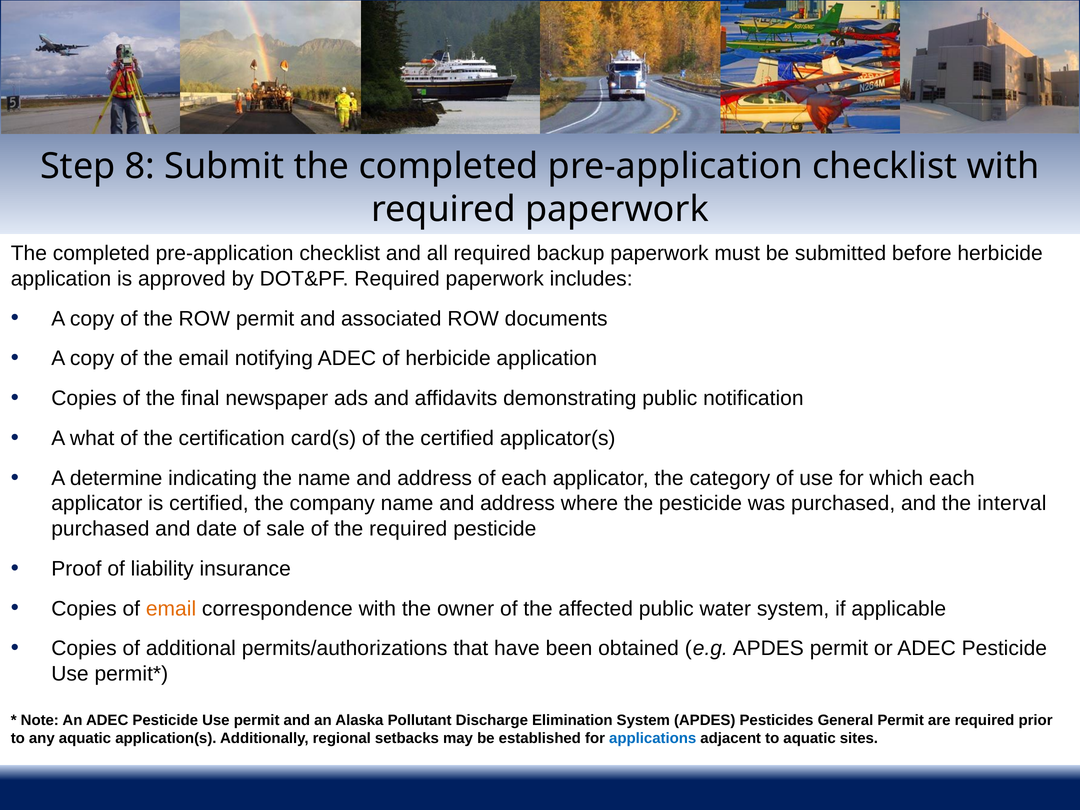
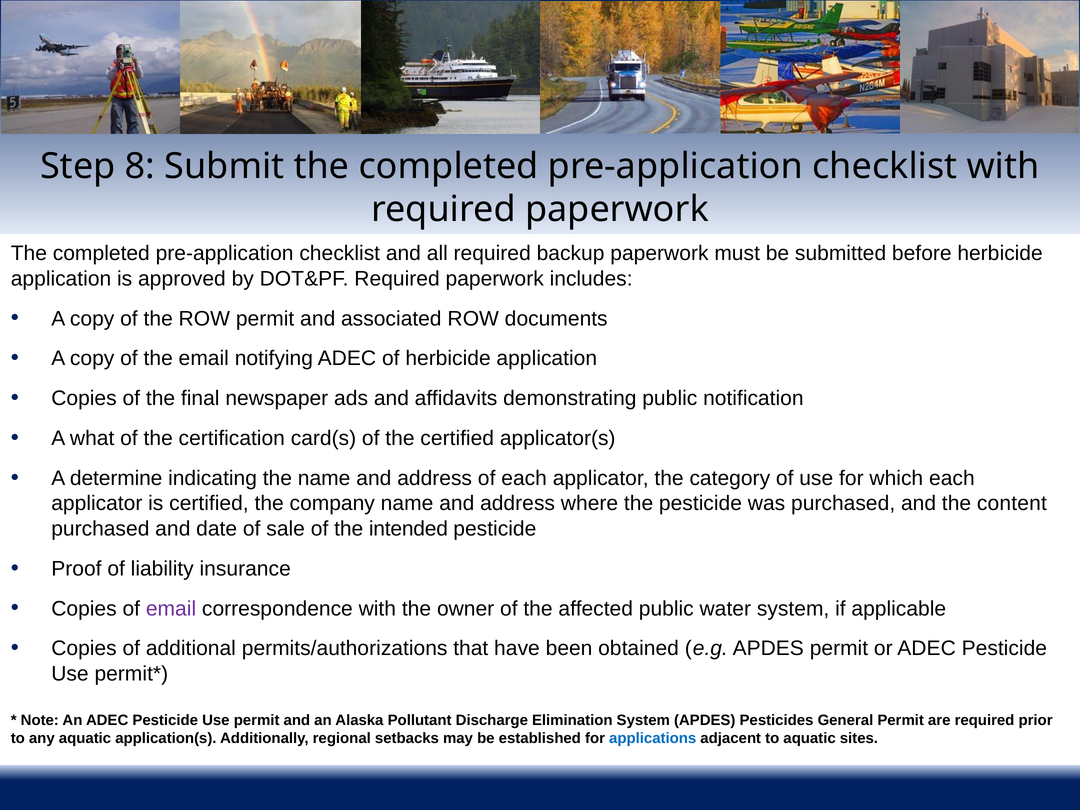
interval: interval -> content (1012, 504)
the required: required -> intended (408, 529)
email colour: orange -> purple (171, 609)
